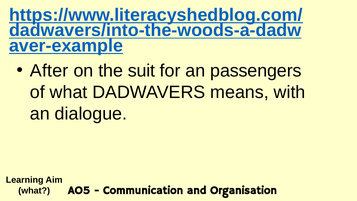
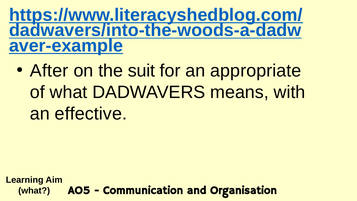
passengers: passengers -> appropriate (256, 71)
dialogue: dialogue -> effective (91, 114)
